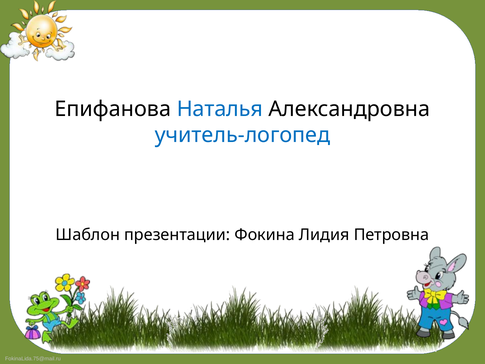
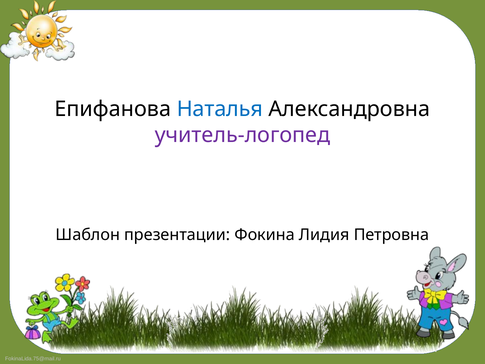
учитель-логопед colour: blue -> purple (242, 135)
